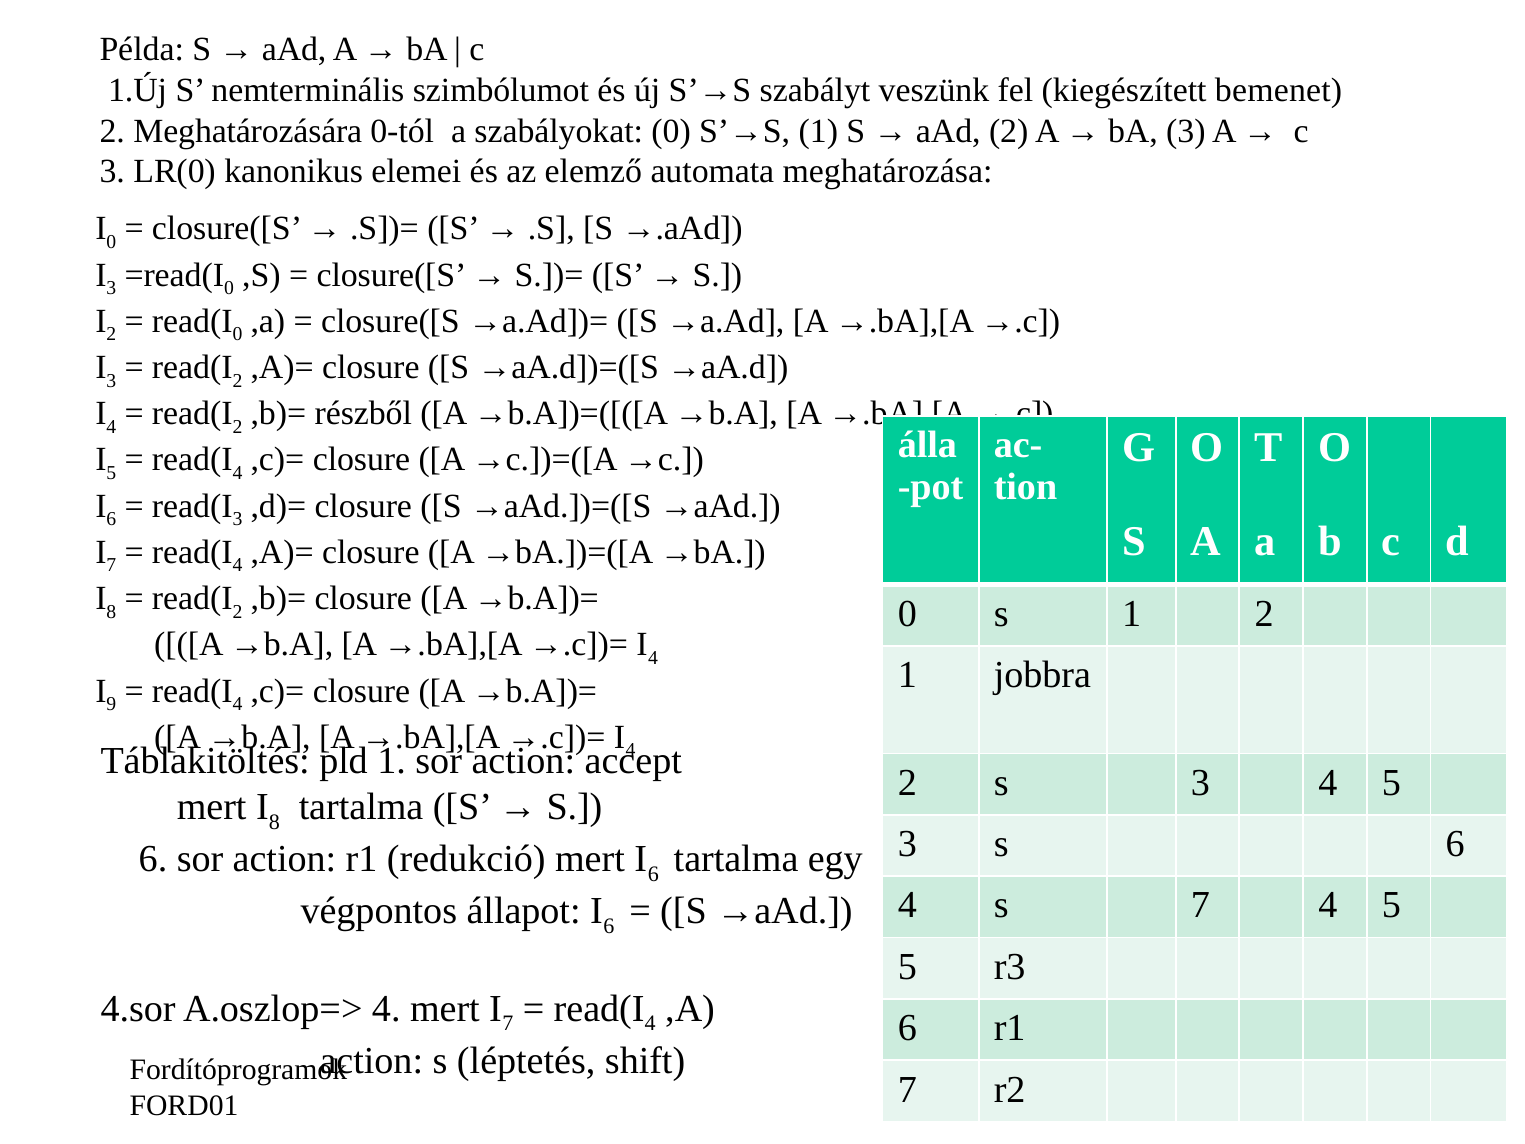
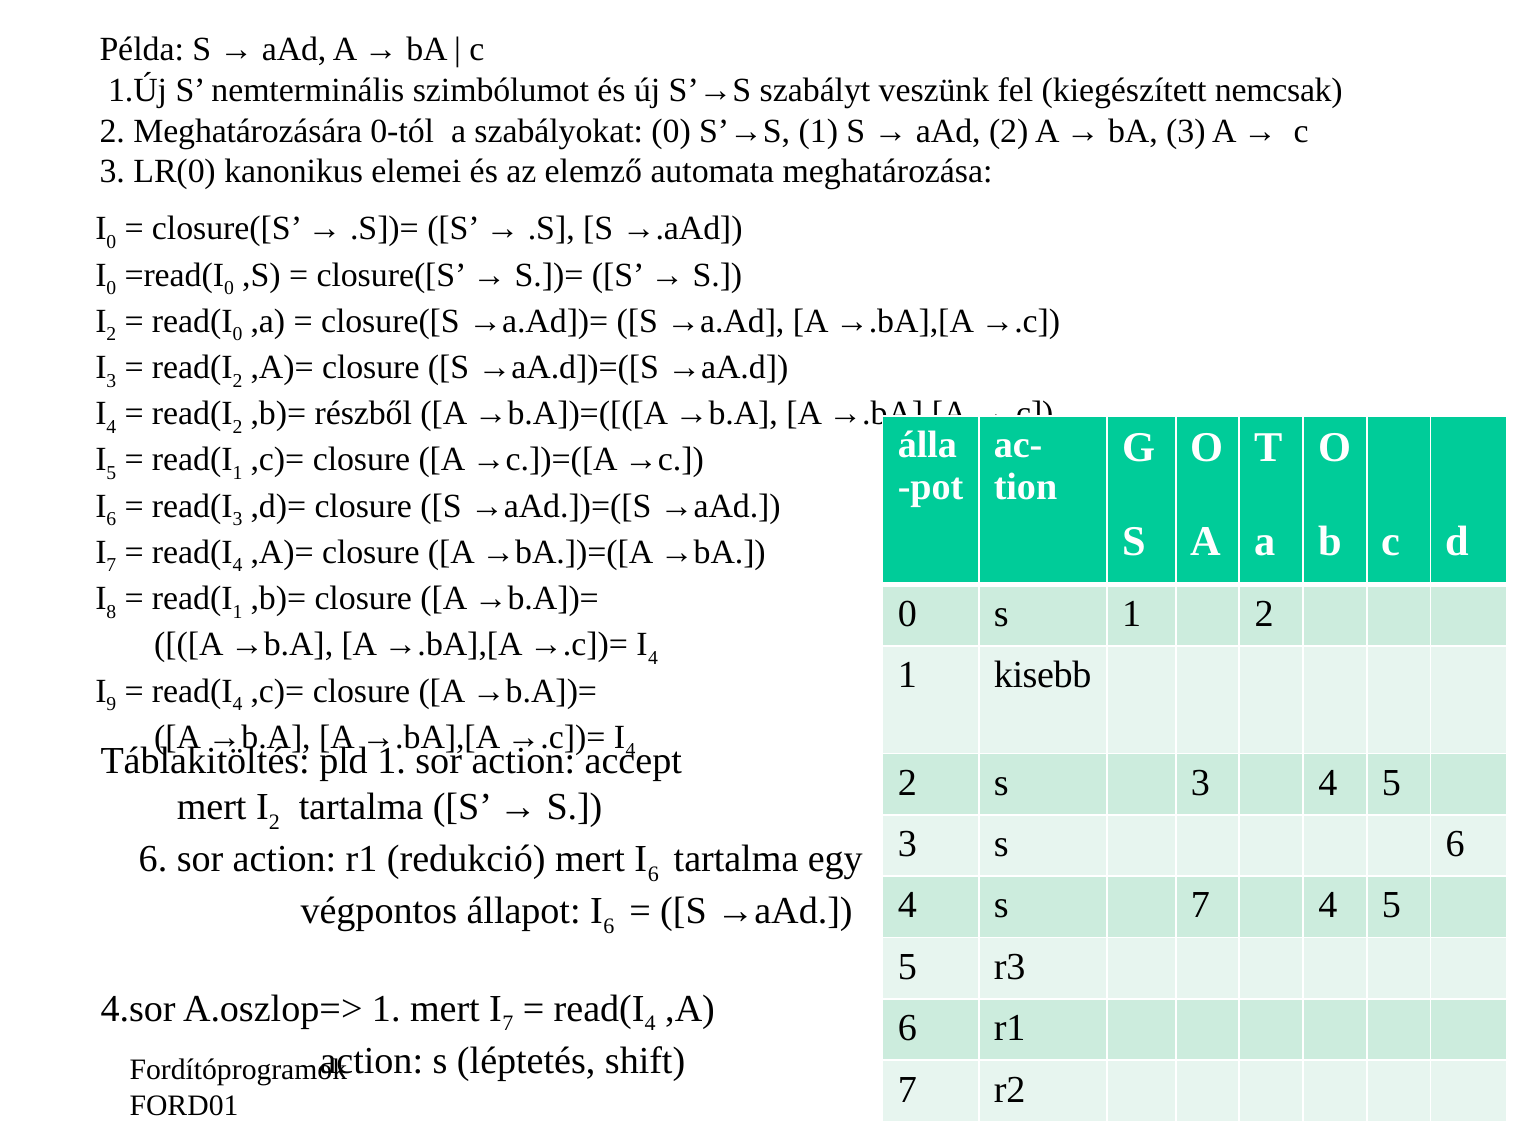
bemenet: bemenet -> nemcsak (1279, 90)
3: 3 -> 0 (111, 288)
4: 4 -> 1 (237, 473)
2: 2 -> 1 (237, 612)
jobbra: jobbra -> kisebb (1043, 675)
8: 8 -> 2 (274, 822)
A.oszlop=> 4: 4 -> 1 (386, 1008)
